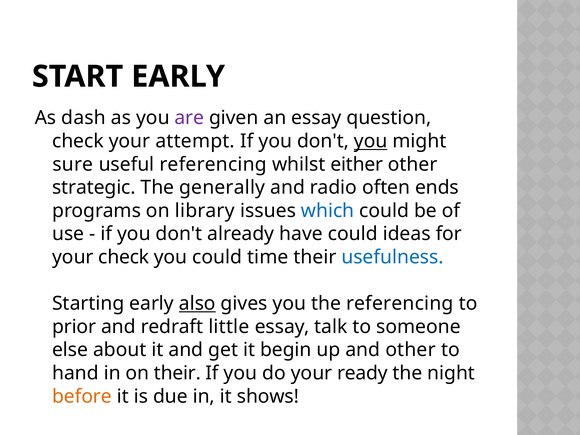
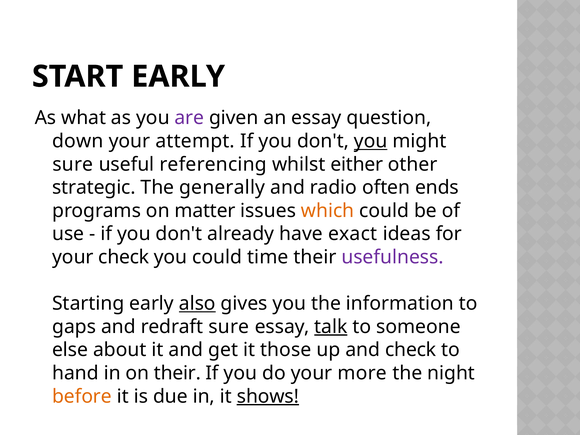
dash: dash -> what (84, 118)
check: check -> down (78, 141)
library: library -> matter (205, 211)
which colour: blue -> orange (328, 211)
have could: could -> exact (353, 234)
usefulness colour: blue -> purple (393, 257)
the referencing: referencing -> information (400, 304)
prior: prior -> gaps (74, 327)
redraft little: little -> sure (229, 327)
talk underline: none -> present (331, 327)
begin: begin -> those (286, 350)
and other: other -> check (411, 350)
ready: ready -> more (362, 373)
shows underline: none -> present (268, 396)
